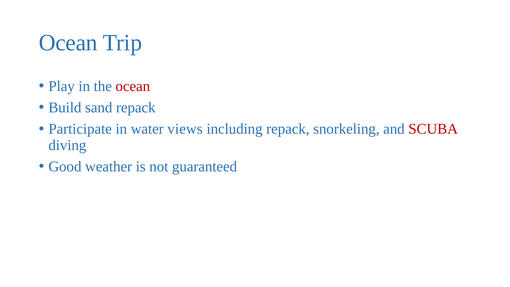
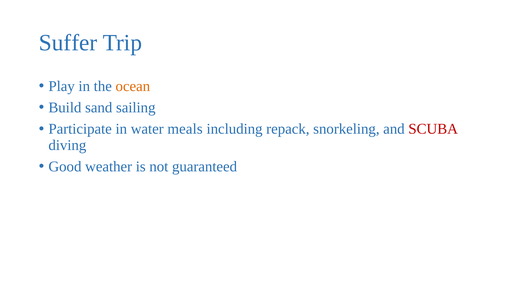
Ocean: Ocean -> Suffer (68, 43)
ocean colour: red -> orange (133, 86)
sand repack: repack -> sailing (136, 108)
views: views -> meals (185, 129)
